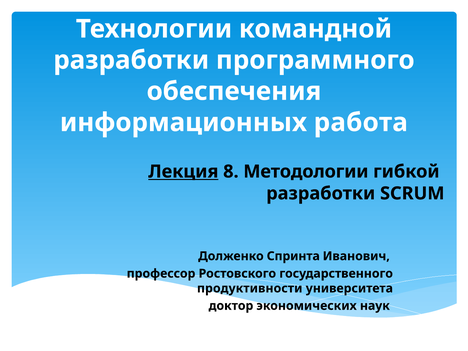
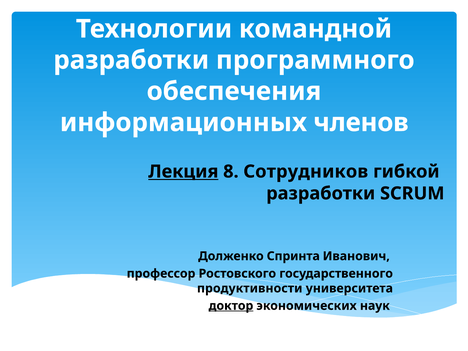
работа: работа -> членов (361, 123)
Методологии: Методологии -> Сотрудников (306, 172)
доктор underline: none -> present (231, 306)
